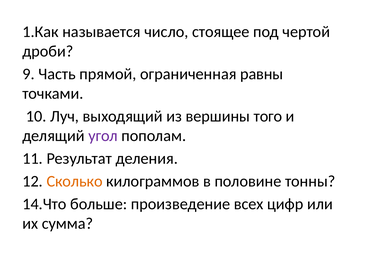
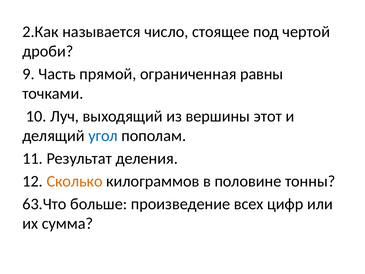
1.Как: 1.Как -> 2.Как (40, 32)
того: того -> этот (268, 116)
угол colour: purple -> blue (103, 136)
14.Что: 14.Что -> 63.Что (44, 204)
